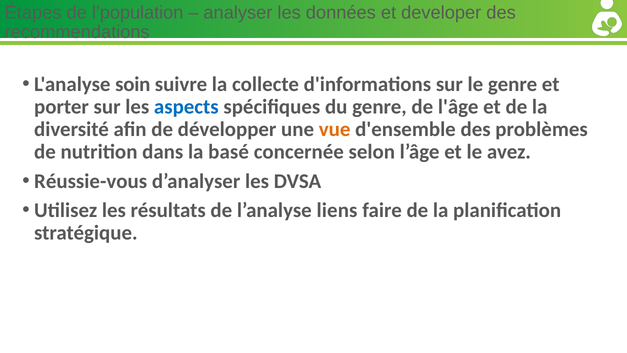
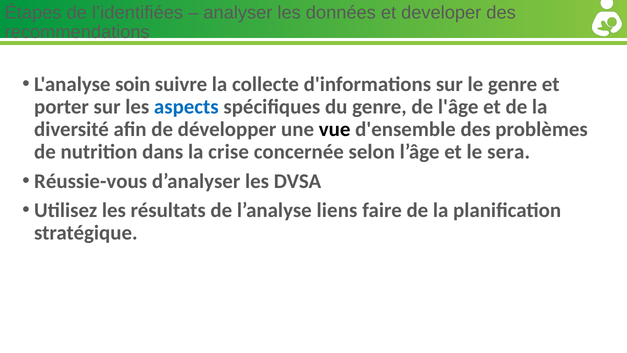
l’population: l’population -> l’identifiées (138, 13)
vue colour: orange -> black (335, 129)
basé: basé -> crise (229, 152)
avez: avez -> sera (509, 152)
